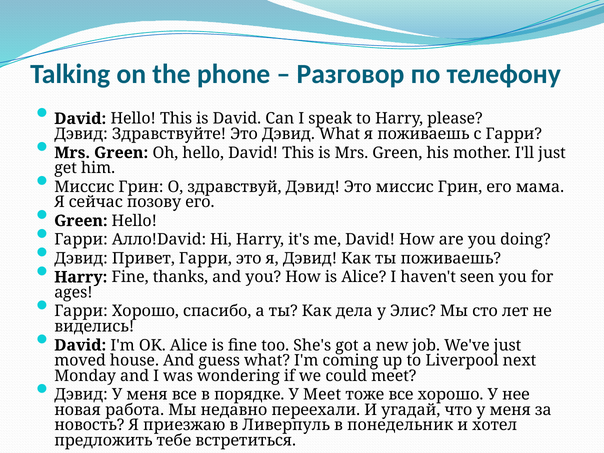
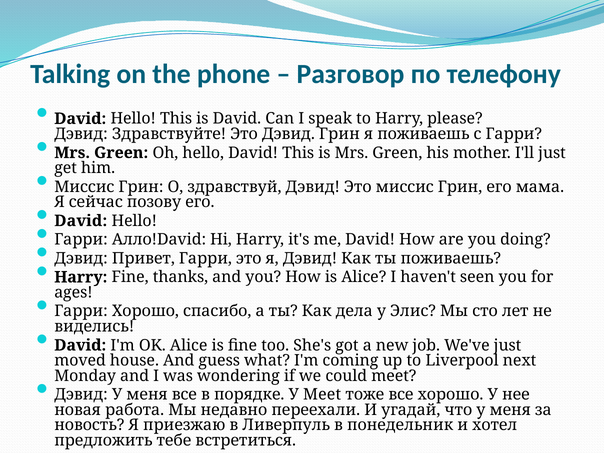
Дэвид What: What -> Грин (339, 134)
Green: Green -> David (81, 221)
